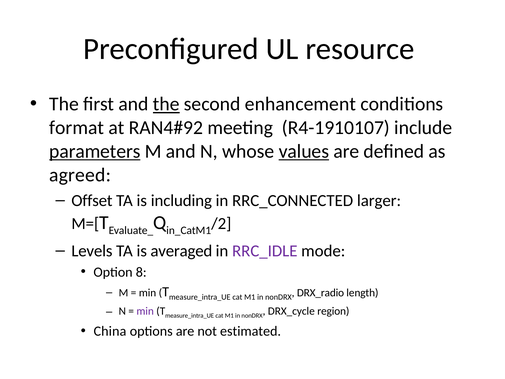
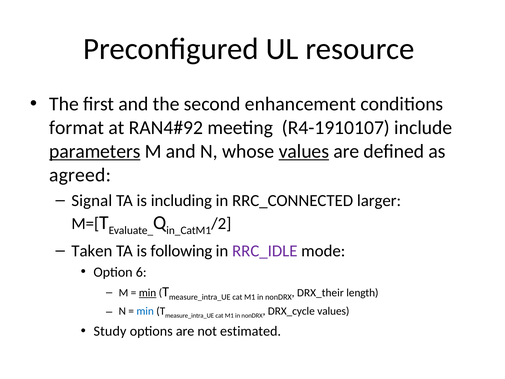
the underline: present -> none (166, 104)
Offset: Offset -> Signal (92, 200)
Levels: Levels -> Taken (92, 251)
averaged: averaged -> following (181, 251)
8: 8 -> 6 (141, 272)
min underline: none -> present (148, 293)
DRX_radio: DRX_radio -> DRX_their (320, 293)
min colour: purple -> blue (145, 311)
DRX_cycle region: region -> values (333, 311)
China: China -> Study (110, 331)
